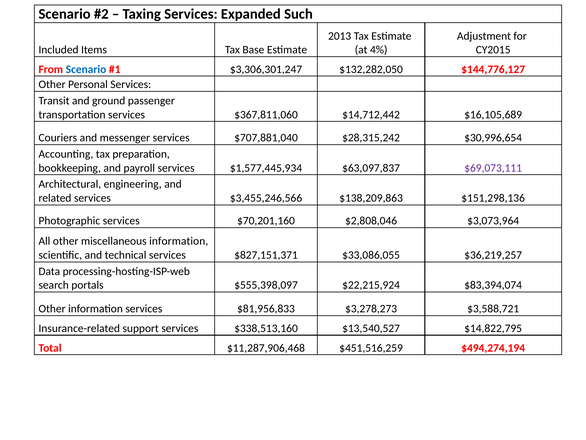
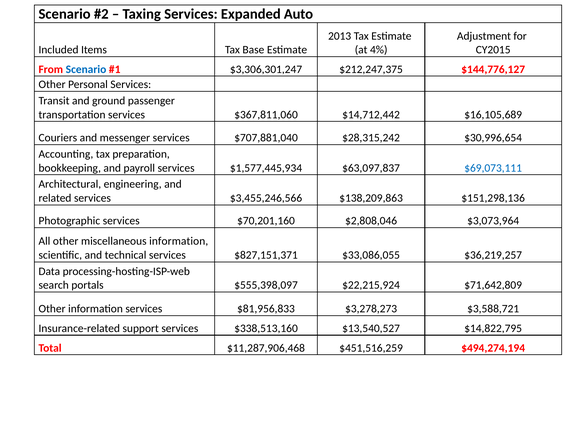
Such: Such -> Auto (299, 14)
$132,282,050: $132,282,050 -> $212,247,375 (371, 69)
$69,073,111 colour: purple -> blue (493, 168)
$83,394,074: $83,394,074 -> $71,642,809 (493, 285)
